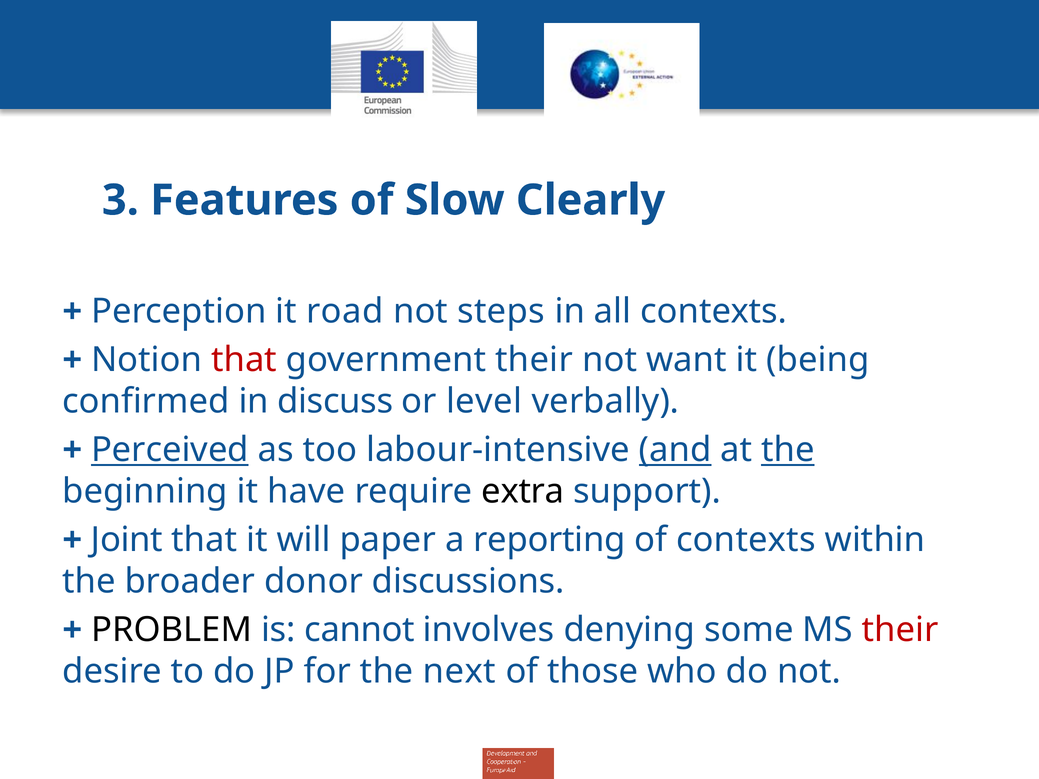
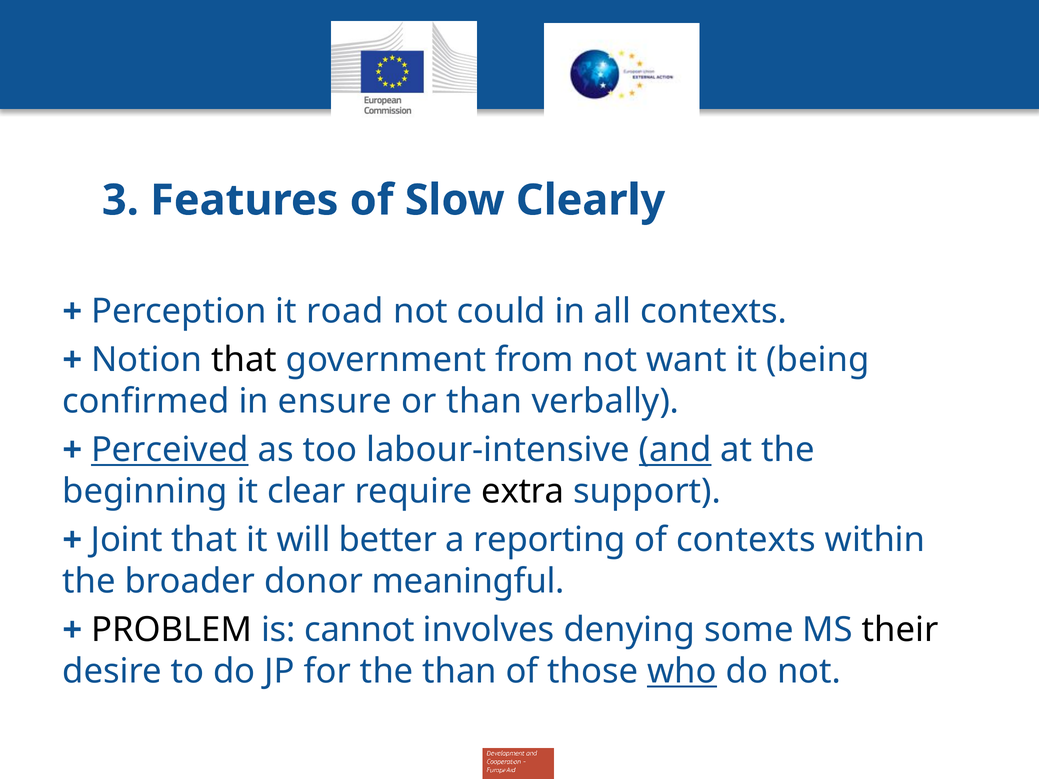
steps: steps -> could (501, 312)
that colour: red -> black (244, 360)
government their: their -> from (534, 360)
discuss: discuss -> ensure (335, 402)
or level: level -> than (484, 402)
the underline: present -> none (788, 450)
have: have -> clear (306, 492)
paper: paper -> better (388, 540)
discussions: discussions -> meaningful (468, 582)
their colour: red -> black (900, 630)
the next: next -> than (460, 672)
who underline: none -> present (682, 672)
